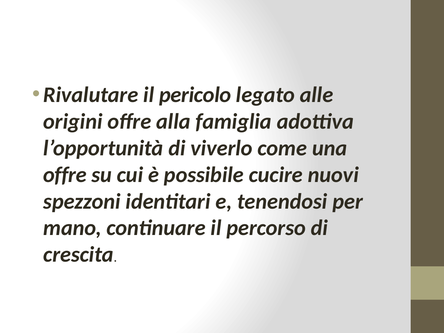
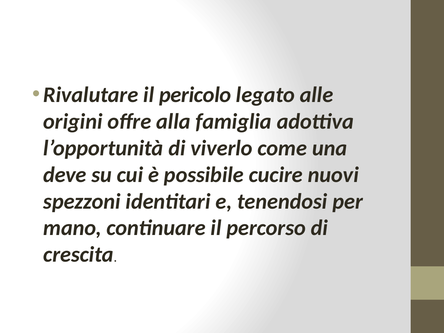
offre: offre -> deve (65, 175)
